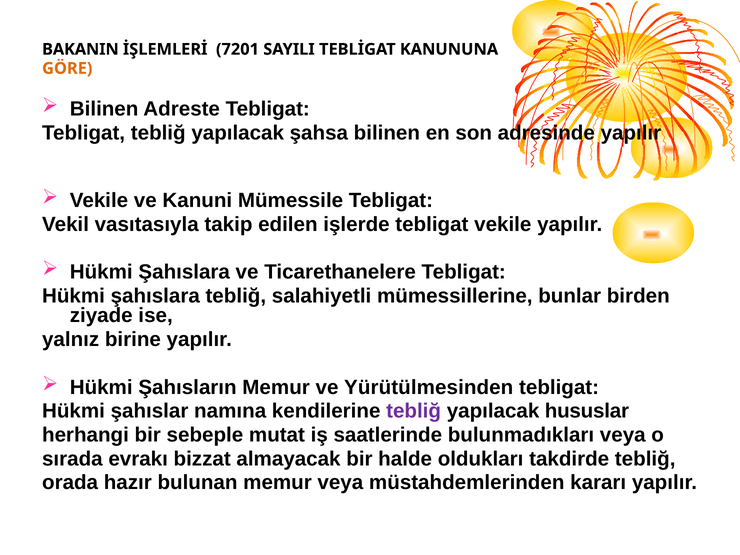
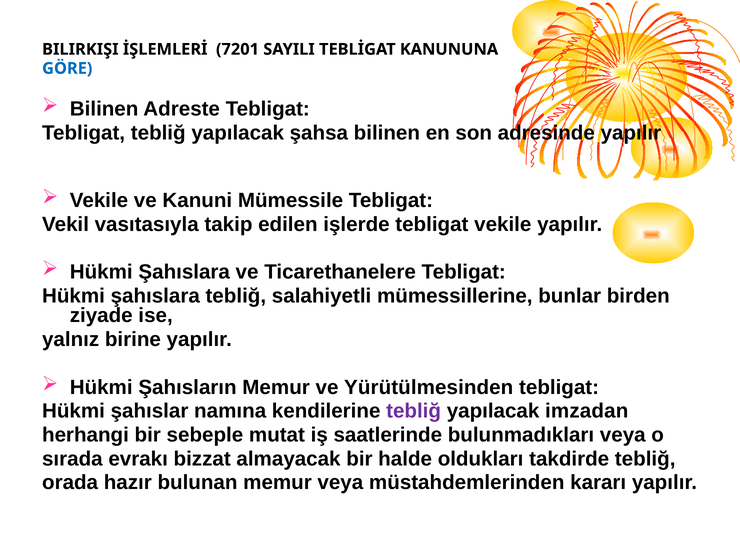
BAKANIN: BAKANIN -> BILIRKIŞI (80, 49)
GÖRE colour: orange -> blue (67, 68)
hususlar: hususlar -> imzadan (587, 411)
